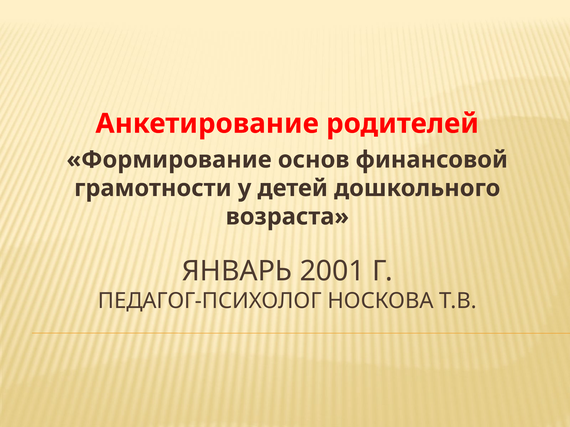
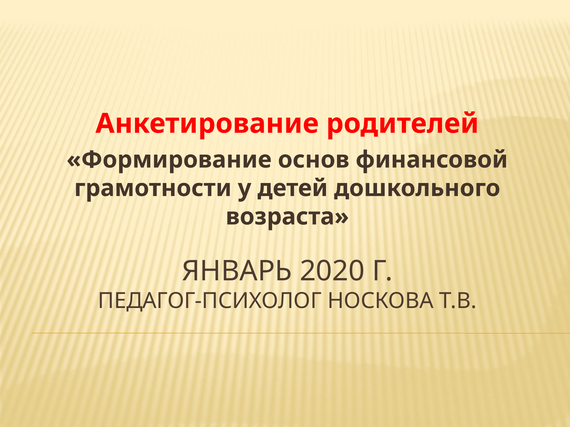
2001: 2001 -> 2020 (332, 271)
